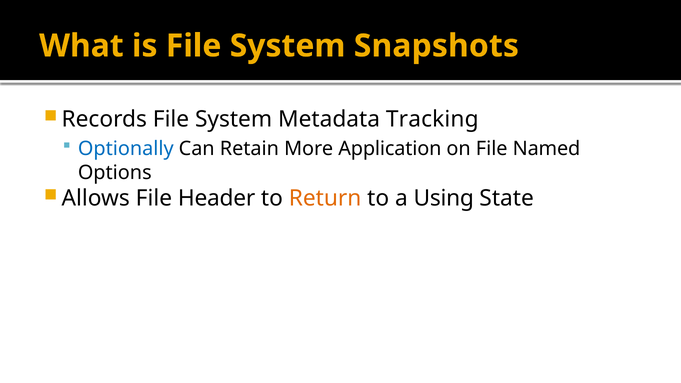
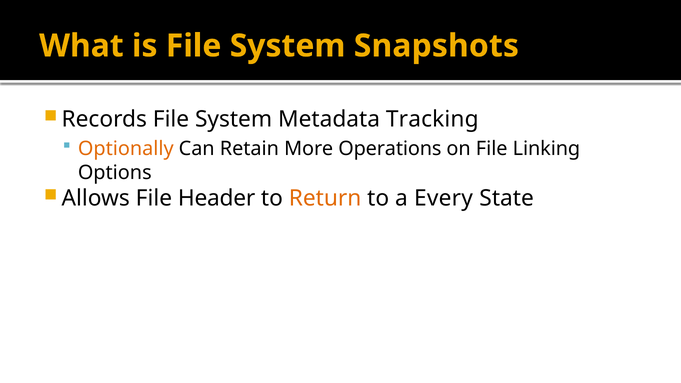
Optionally colour: blue -> orange (126, 149)
Application: Application -> Operations (390, 149)
Named: Named -> Linking (546, 149)
Using: Using -> Every (443, 198)
